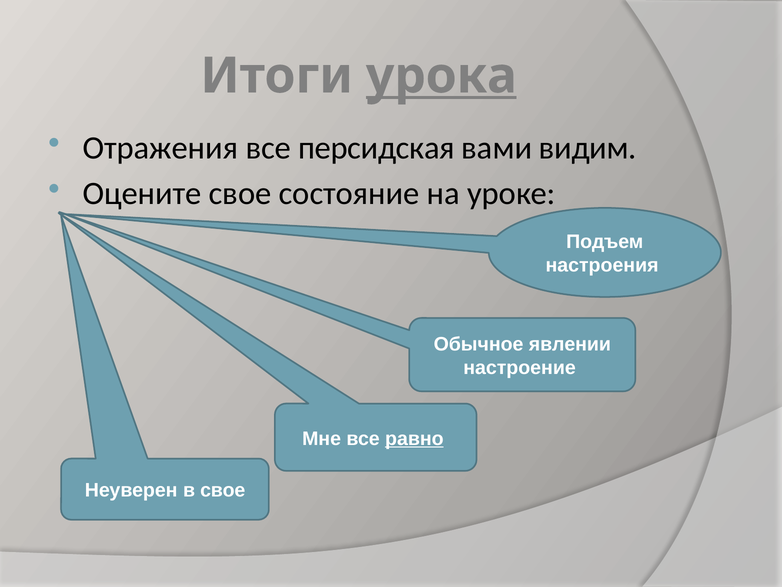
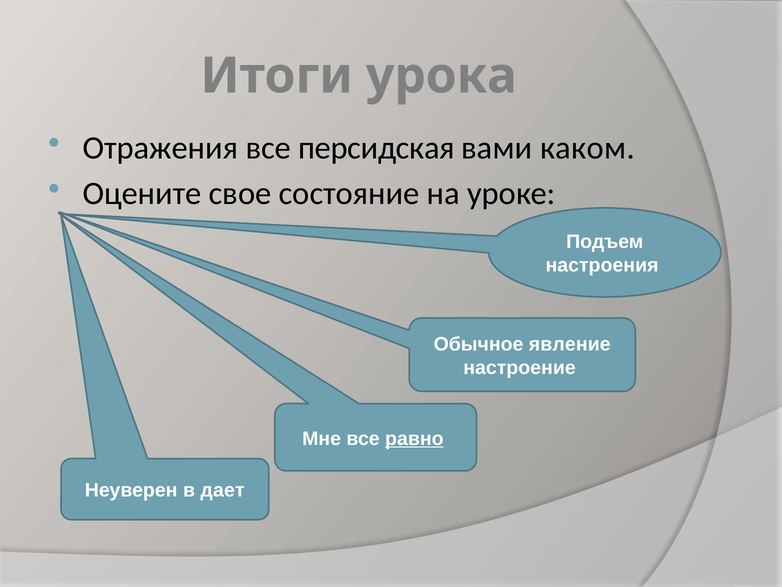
урока underline: present -> none (441, 76)
видим: видим -> каком (587, 148)
явлении: явлении -> явление (570, 344)
в свое: свое -> дает (223, 490)
